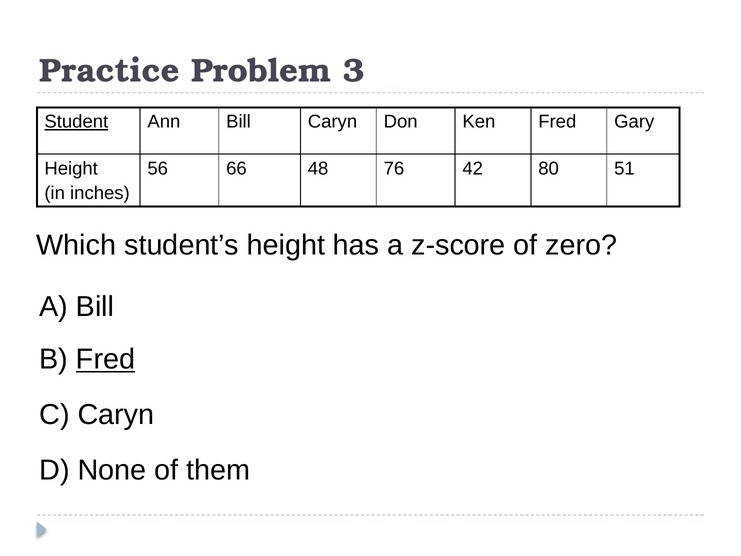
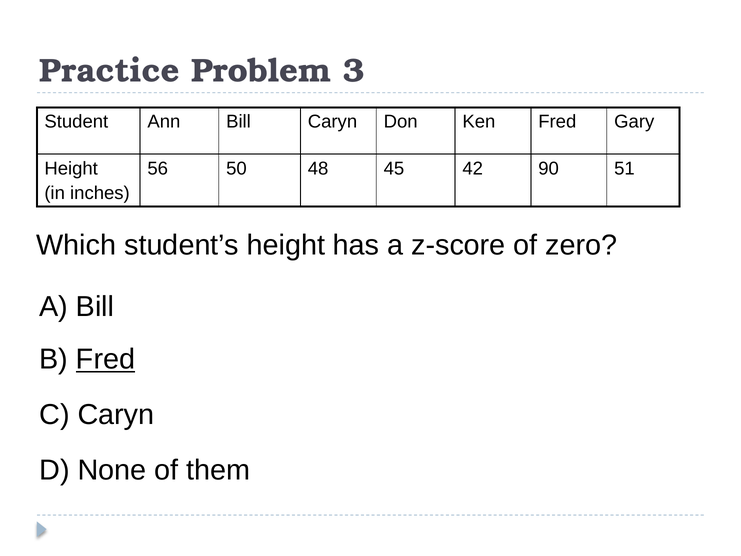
Student underline: present -> none (76, 122)
66: 66 -> 50 (236, 168)
76: 76 -> 45 (394, 168)
80: 80 -> 90 (549, 168)
